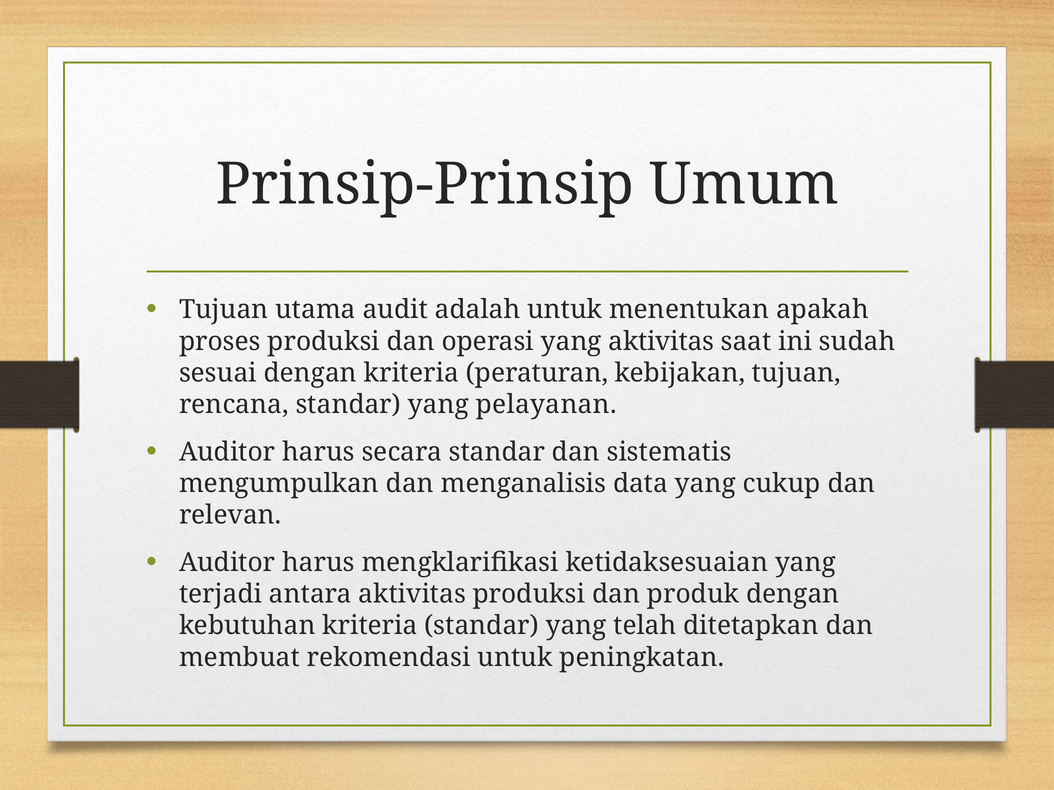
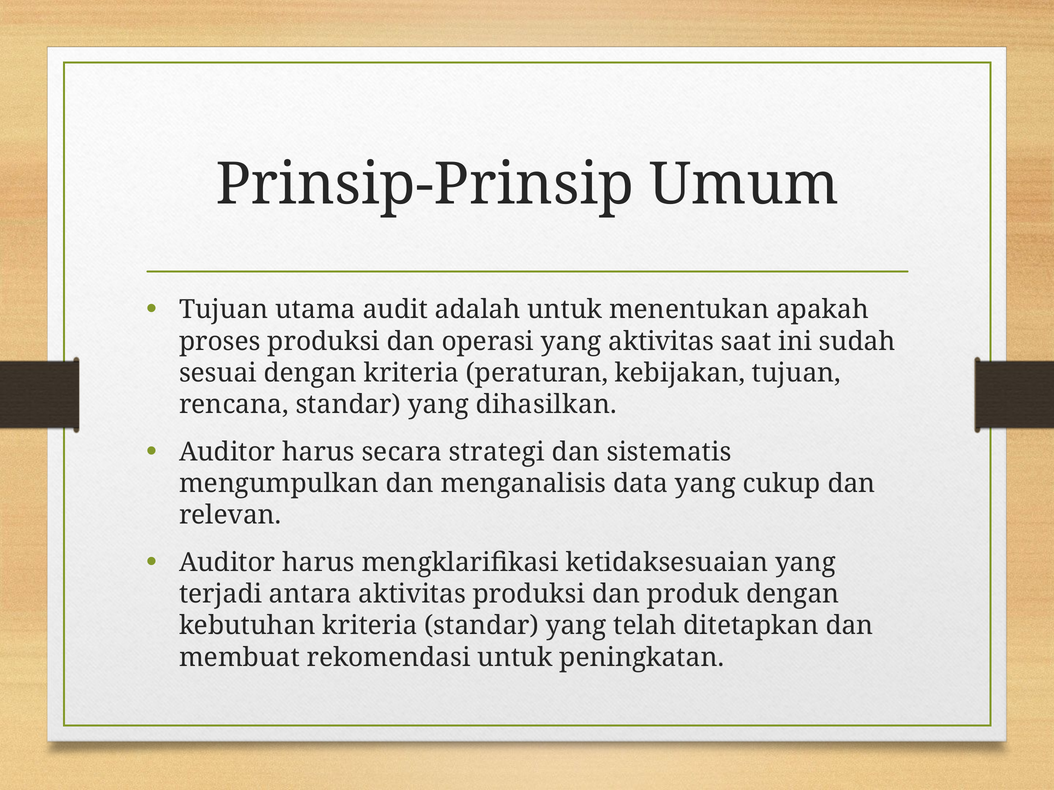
pelayanan: pelayanan -> dihasilkan (546, 405)
secara standar: standar -> strategi (497, 452)
